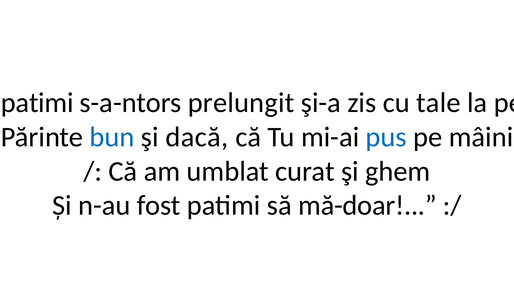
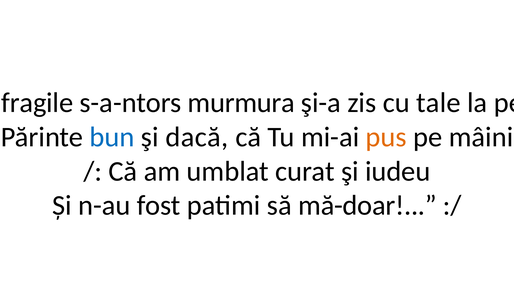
patimi: patimi -> fragile (37, 103)
prelungit: prelungit -> murmura (241, 103)
pus colour: blue -> orange (386, 137)
ghem: ghem -> iudeu (398, 171)
